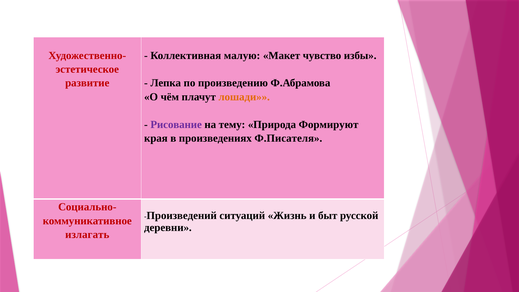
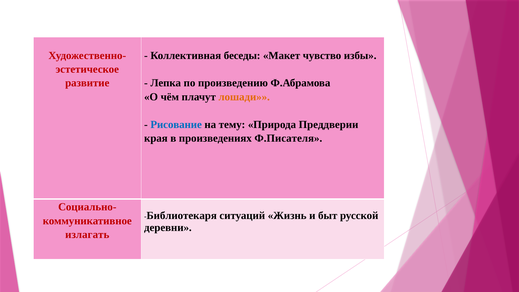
малую: малую -> беседы (242, 55)
Рисование colour: purple -> blue (176, 124)
Формируют: Формируют -> Преддверии (329, 124)
Произведений: Произведений -> Библиотекаря (182, 215)
